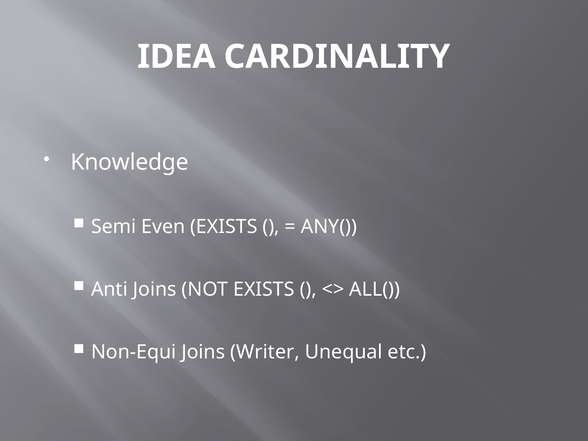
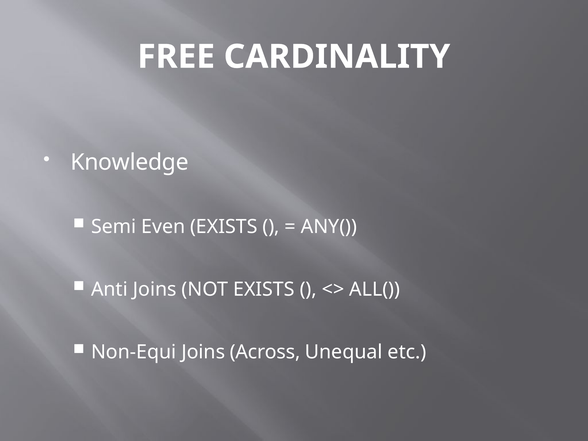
IDEA: IDEA -> FREE (176, 57)
Writer: Writer -> Across (265, 352)
